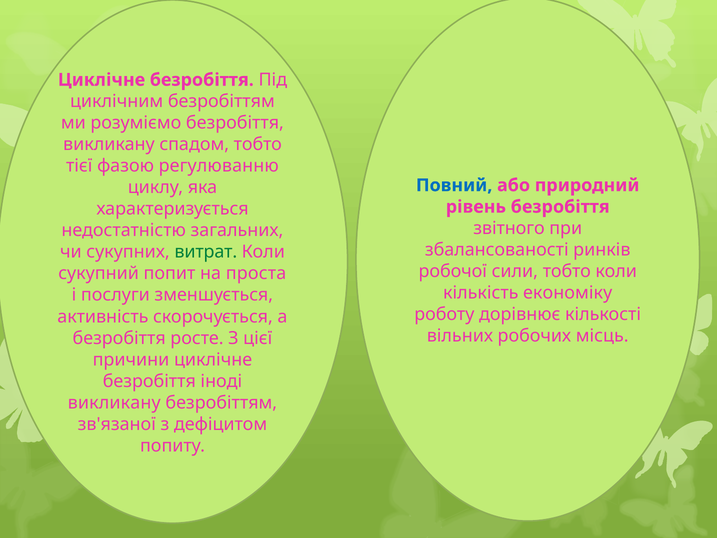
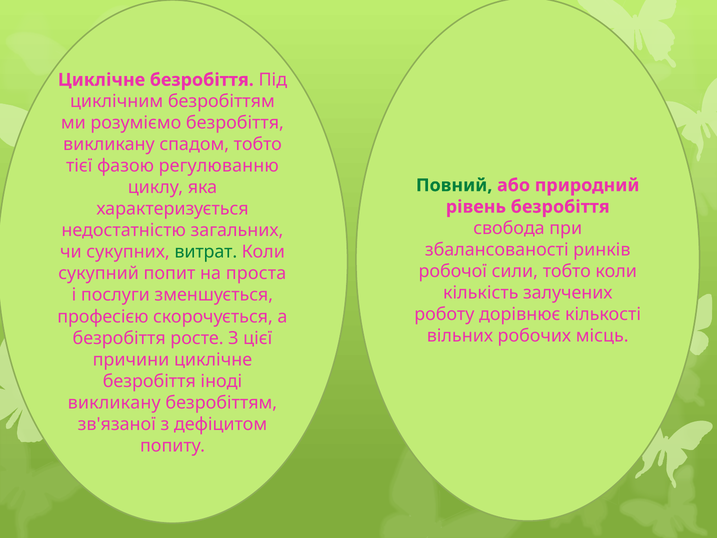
Повний colour: blue -> green (454, 185)
звітного: звітного -> свобода (509, 228)
економіку: економіку -> залучених (568, 293)
активність: активність -> професією (103, 316)
